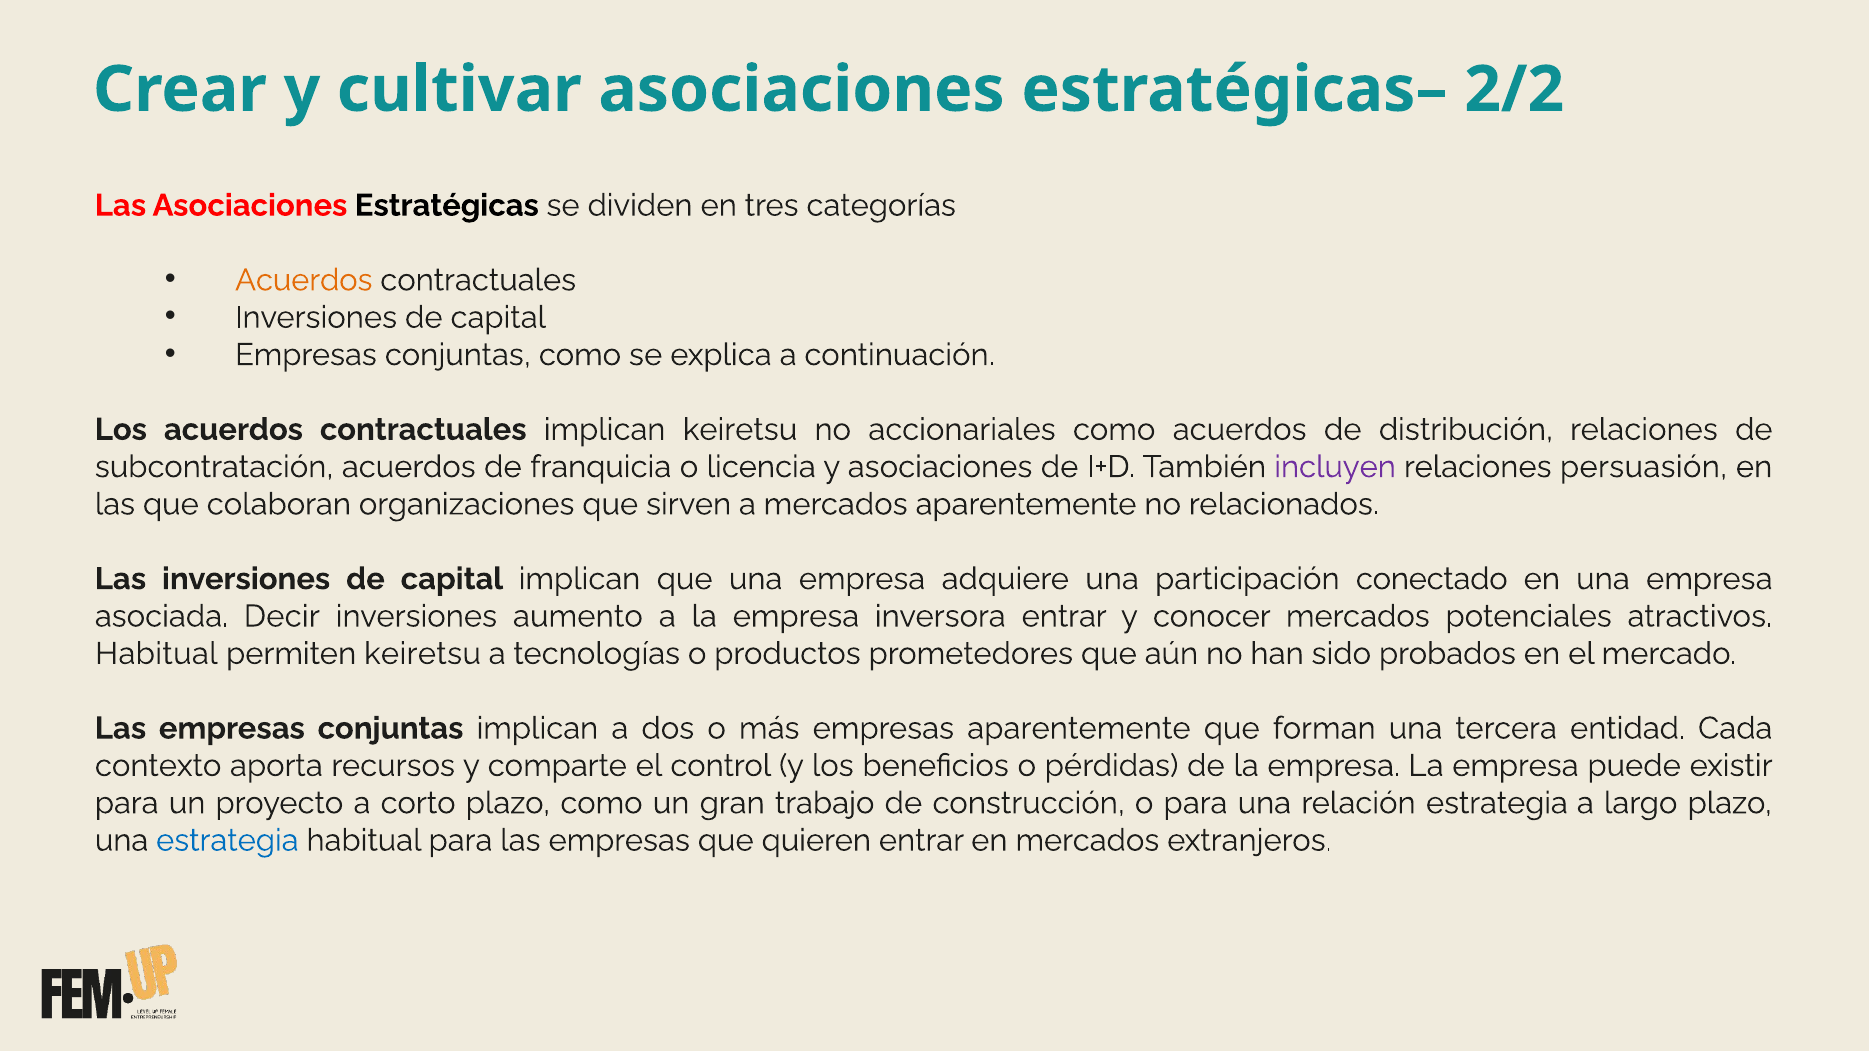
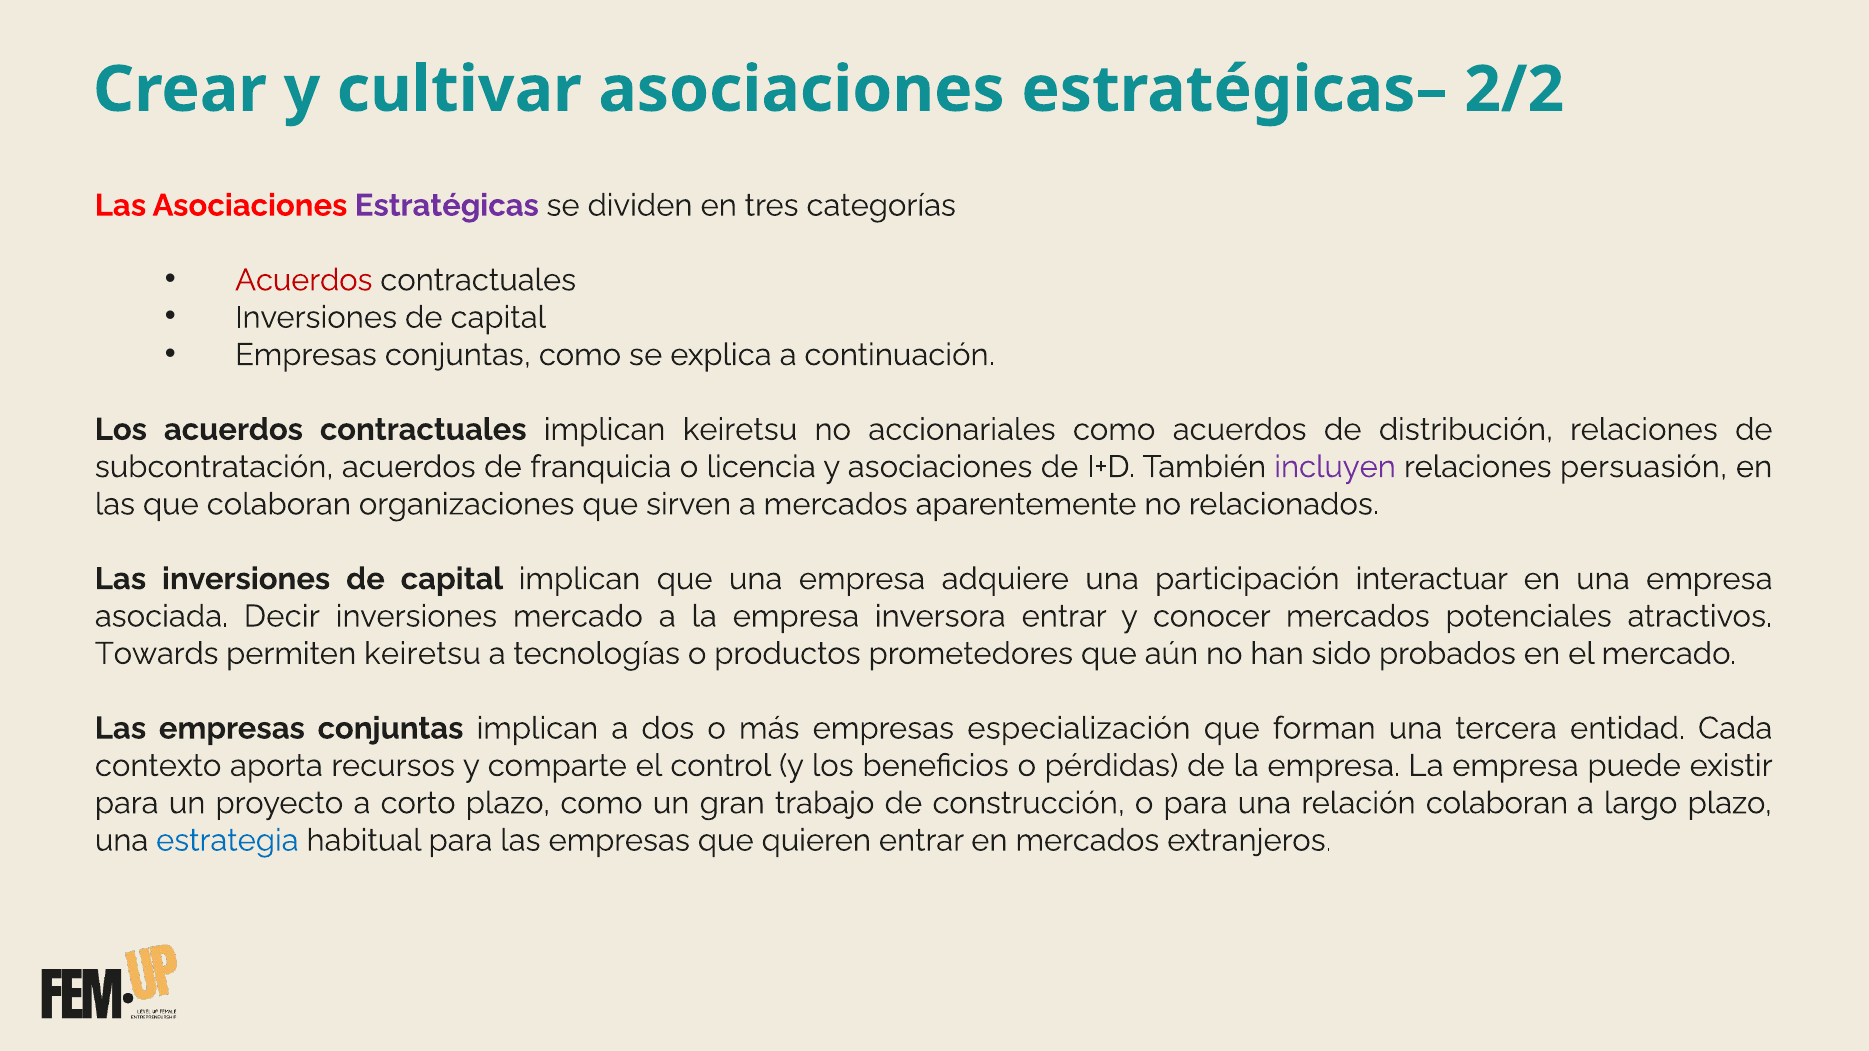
Estratégicas colour: black -> purple (447, 205)
Acuerdos colour: orange -> red (304, 280)
conectado: conectado -> interactuar (1432, 579)
inversiones aumento: aumento -> mercado (578, 616)
Habitual: Habitual -> Towards (157, 654)
empresas aparentemente: aparentemente -> especialización (1079, 729)
relación estrategia: estrategia -> colaboran (1497, 803)
